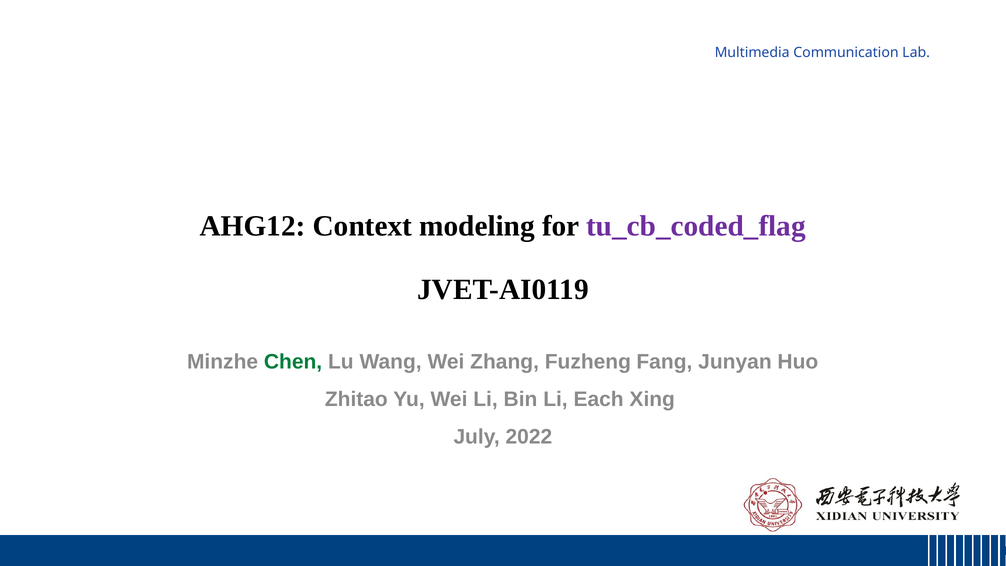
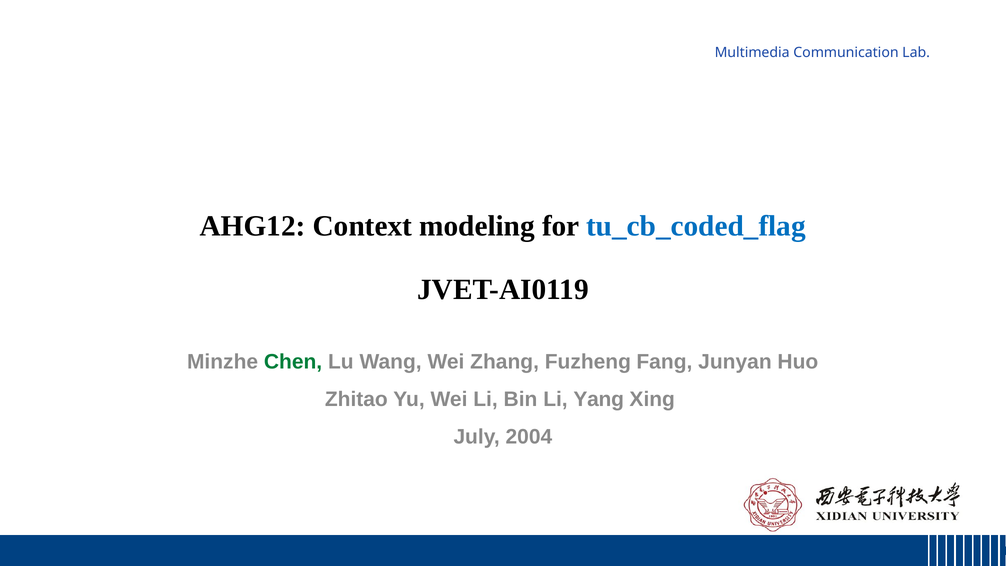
tu_cb_coded_flag colour: purple -> blue (696, 226)
Each: Each -> Yang (599, 399)
2022: 2022 -> 2004 (529, 437)
